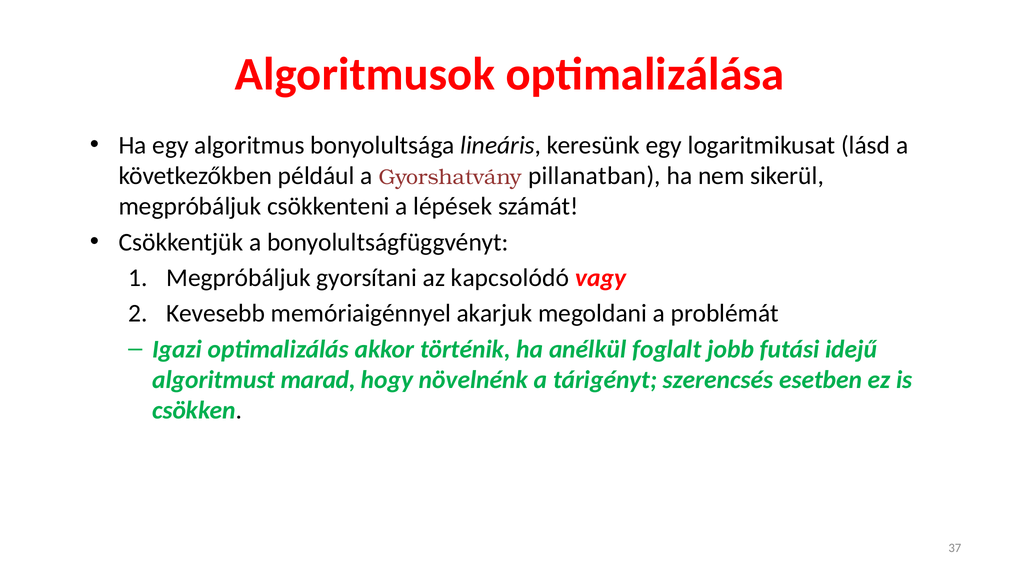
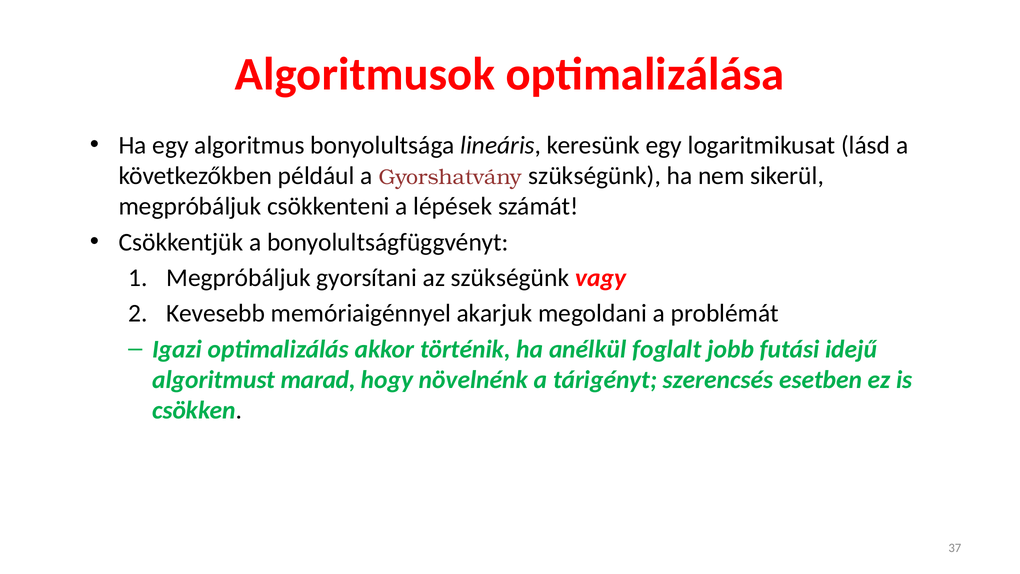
Gyorshatvány pillanatban: pillanatban -> szükségünk (595, 176)
az kapcsolódó: kapcsolódó -> szükségünk (510, 278)
